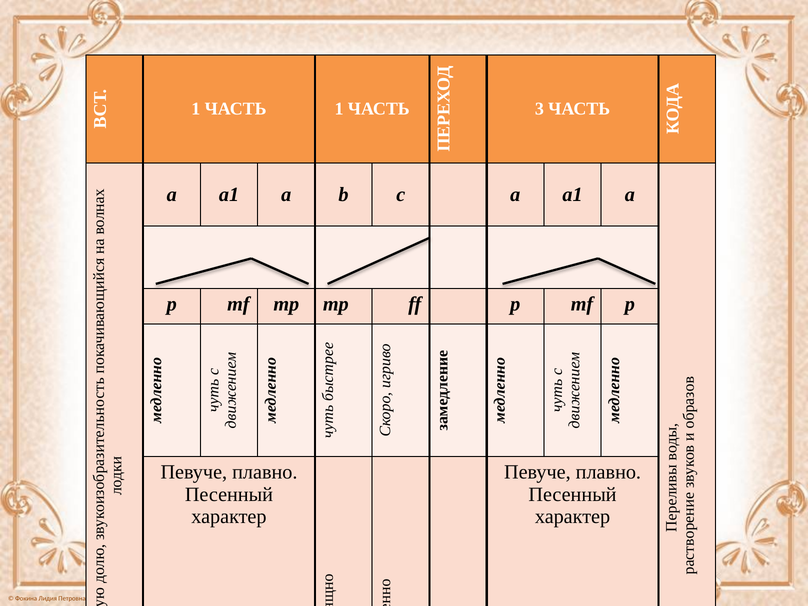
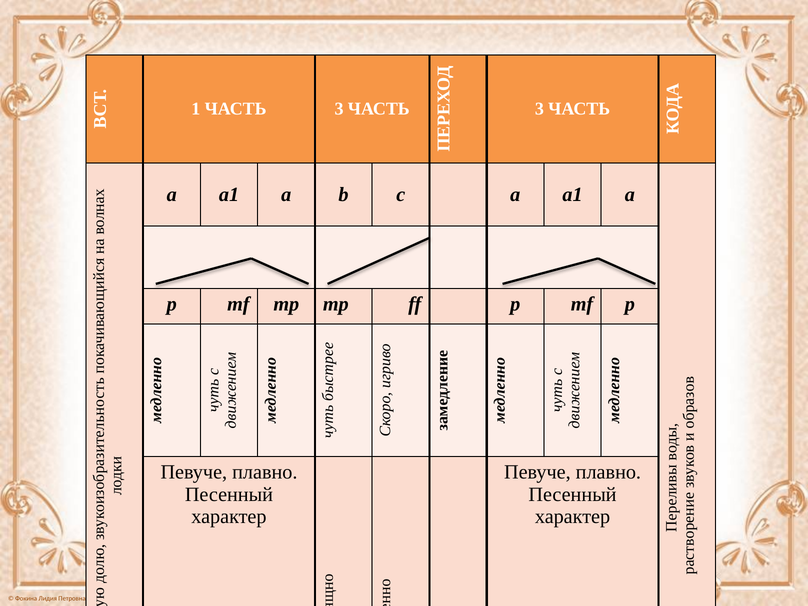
ЧАСТЬ 1: 1 -> 3 (339, 109)
